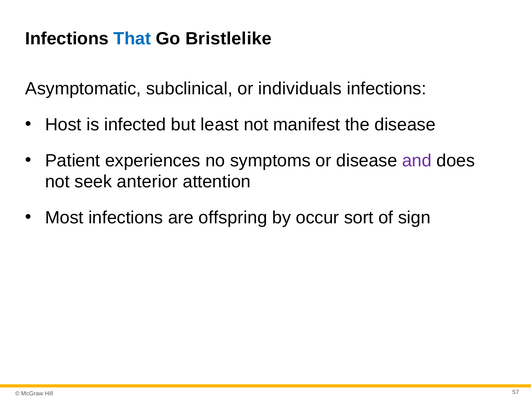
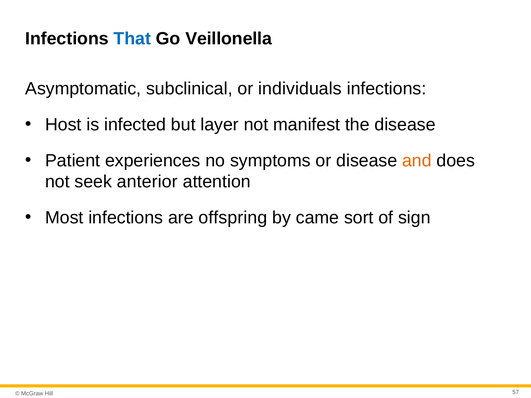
Bristlelike: Bristlelike -> Veillonella (229, 39)
least: least -> layer (220, 125)
and colour: purple -> orange (417, 161)
occur: occur -> came (317, 218)
